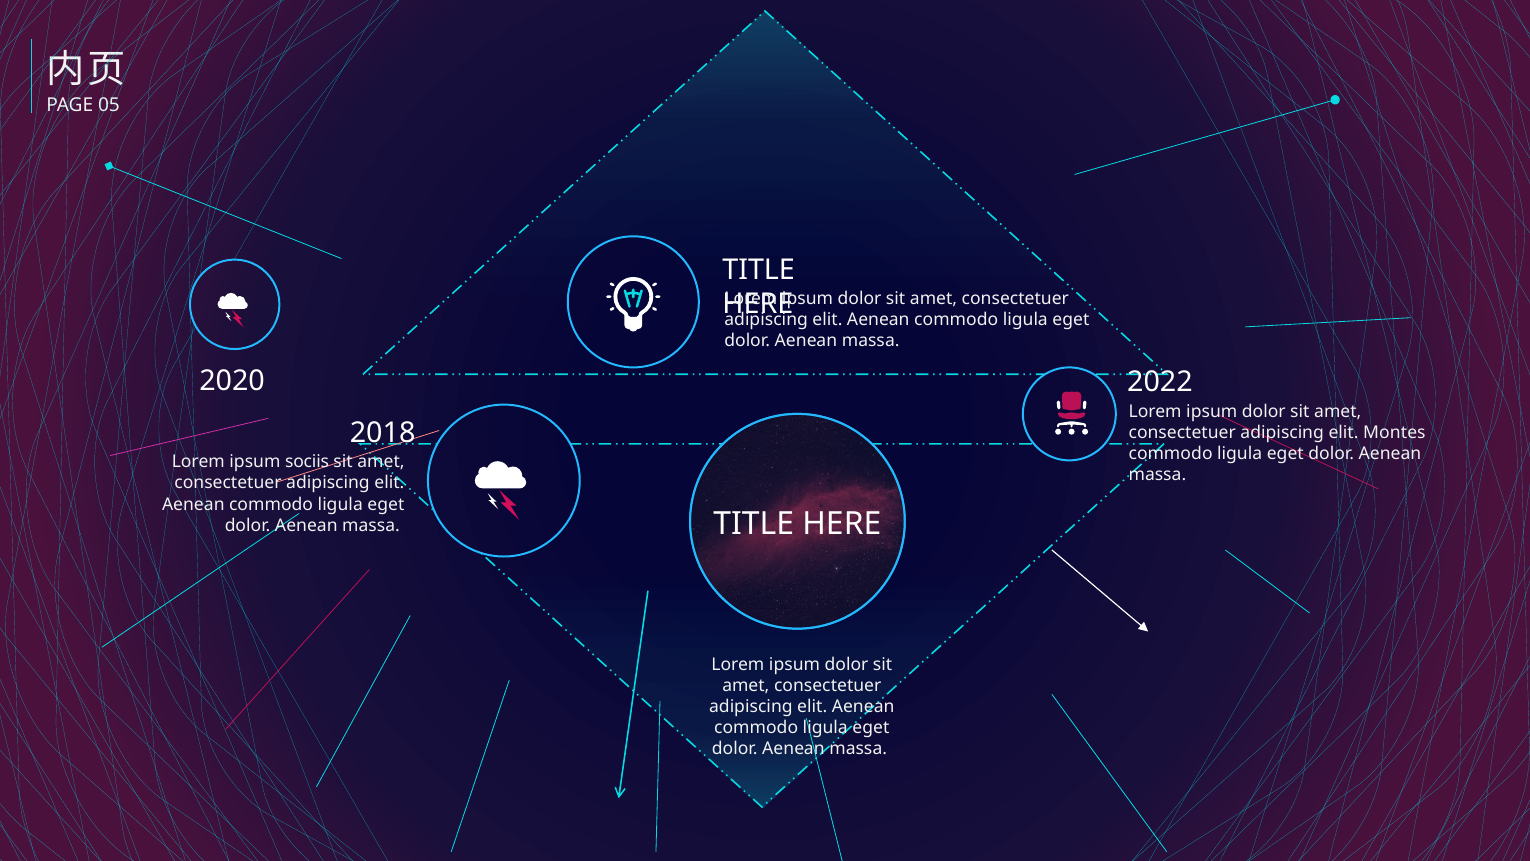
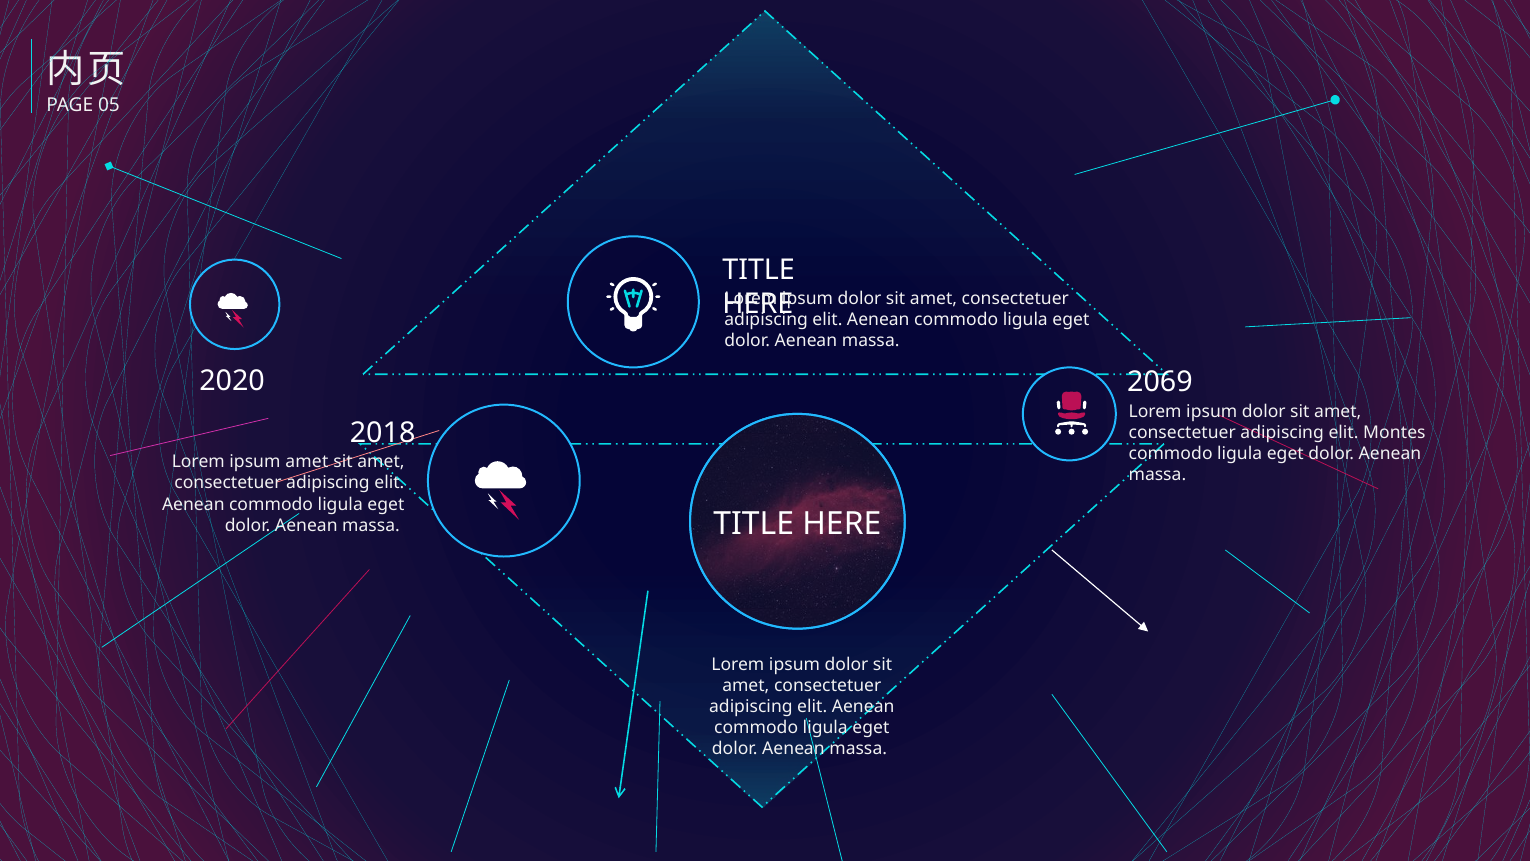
2022: 2022 -> 2069 (1160, 382)
ipsum sociis: sociis -> amet (307, 462)
